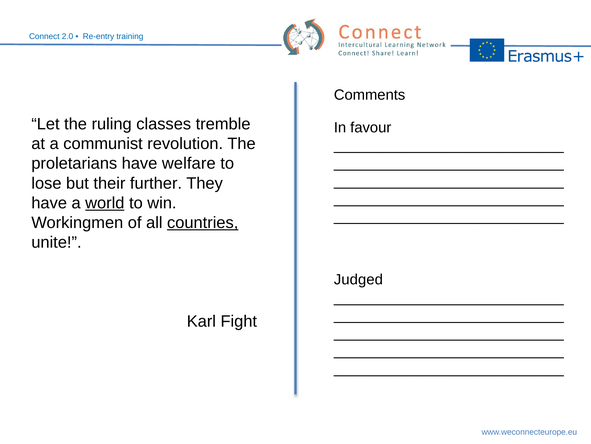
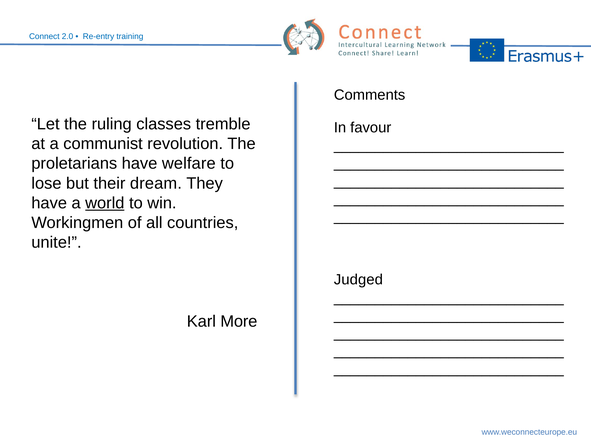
further: further -> dream (156, 183)
countries underline: present -> none (203, 222)
Fight: Fight -> More (239, 321)
